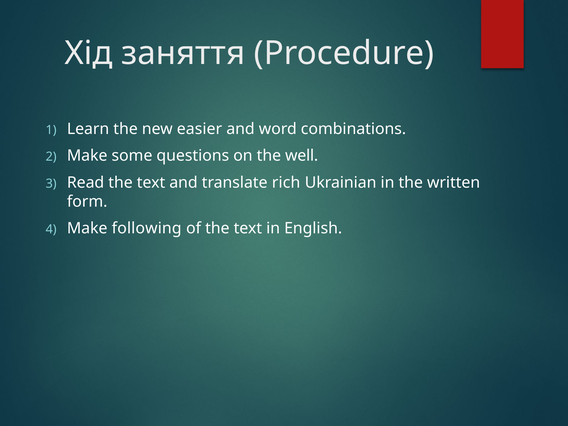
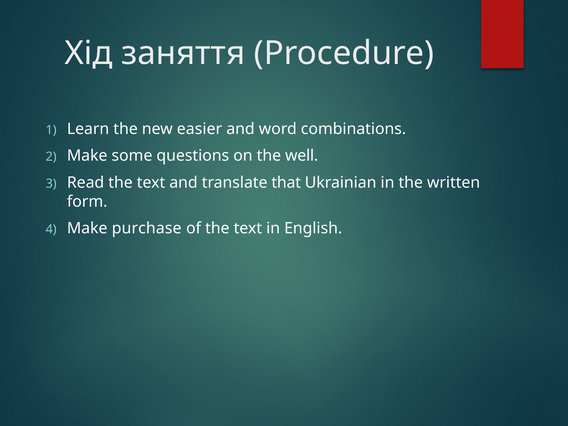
rich: rich -> that (286, 183)
following: following -> purchase (147, 228)
